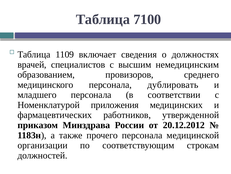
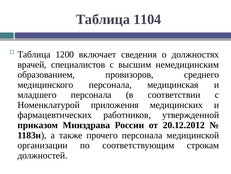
7100: 7100 -> 1104 (147, 19)
1109: 1109 -> 1200 (65, 54)
дублировать: дублировать -> медицинская (173, 84)
